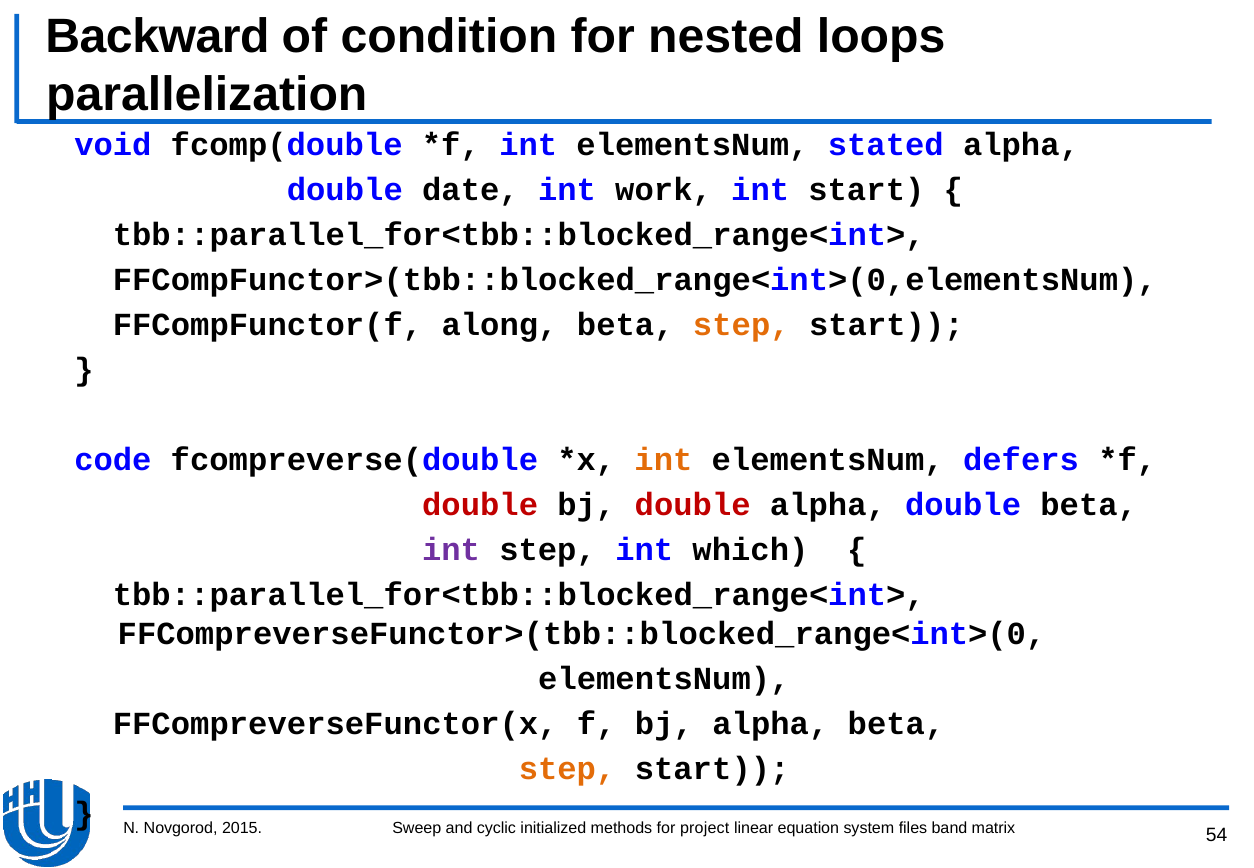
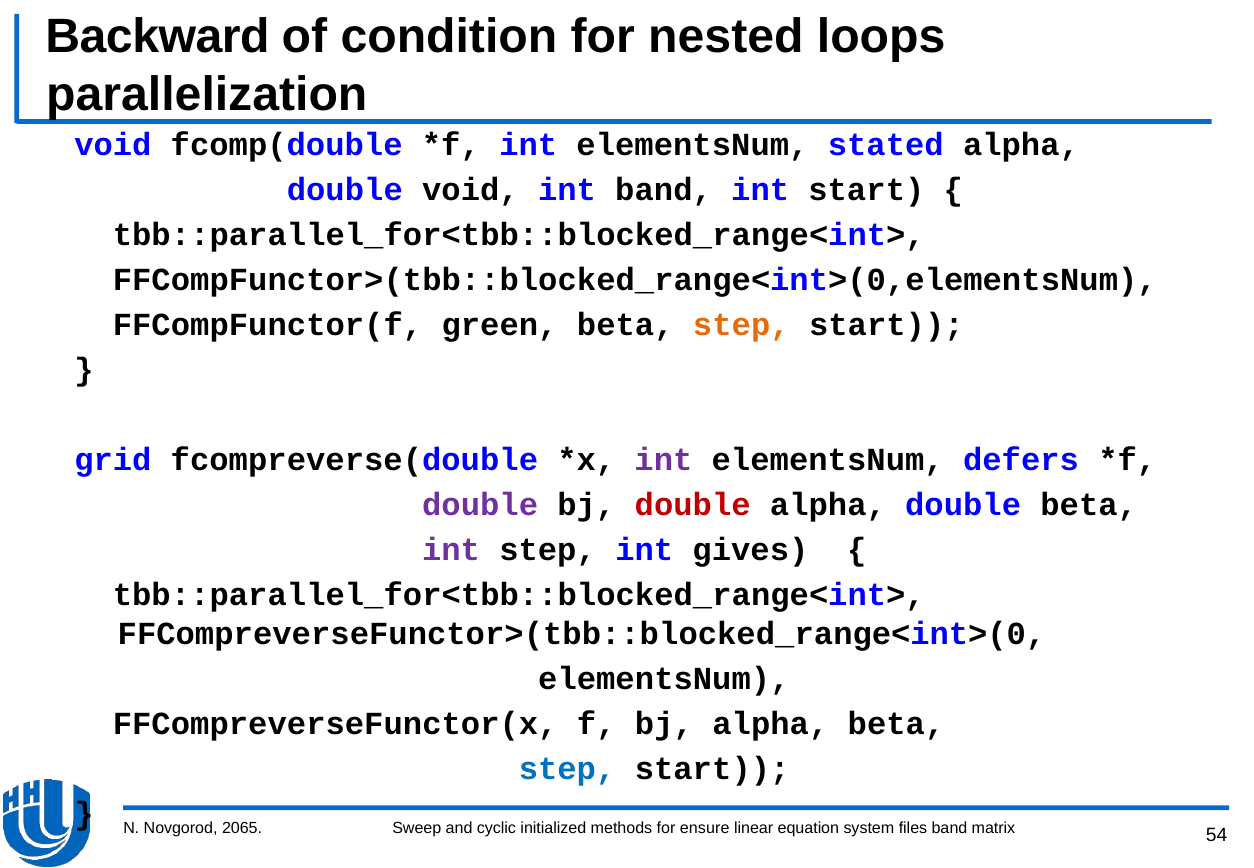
double date: date -> void (470, 190)
int work: work -> band (664, 190)
along: along -> green (500, 325)
code: code -> grid (113, 460)
int colour: orange -> purple (663, 460)
double colour: red -> purple (480, 505)
which: which -> gives (750, 550)
step colour: orange -> blue (567, 769)
project: project -> ensure (705, 828)
2015: 2015 -> 2065 (242, 828)
